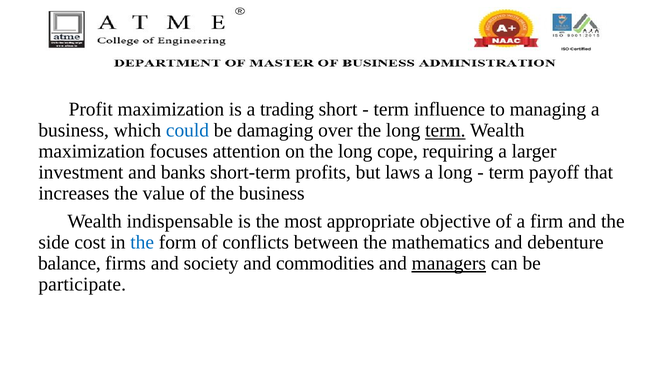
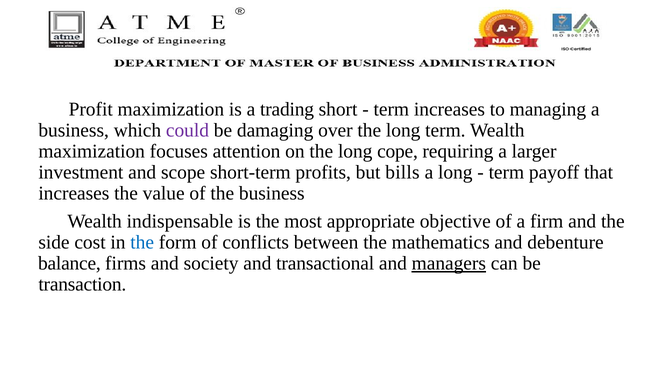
term influence: influence -> increases (449, 109)
could colour: blue -> purple (187, 130)
term underline: present -> none (445, 130)
banks: banks -> scope (183, 172)
laws: laws -> bills (402, 172)
commodities: commodities -> transactional (325, 263)
participate: participate -> transaction (82, 284)
